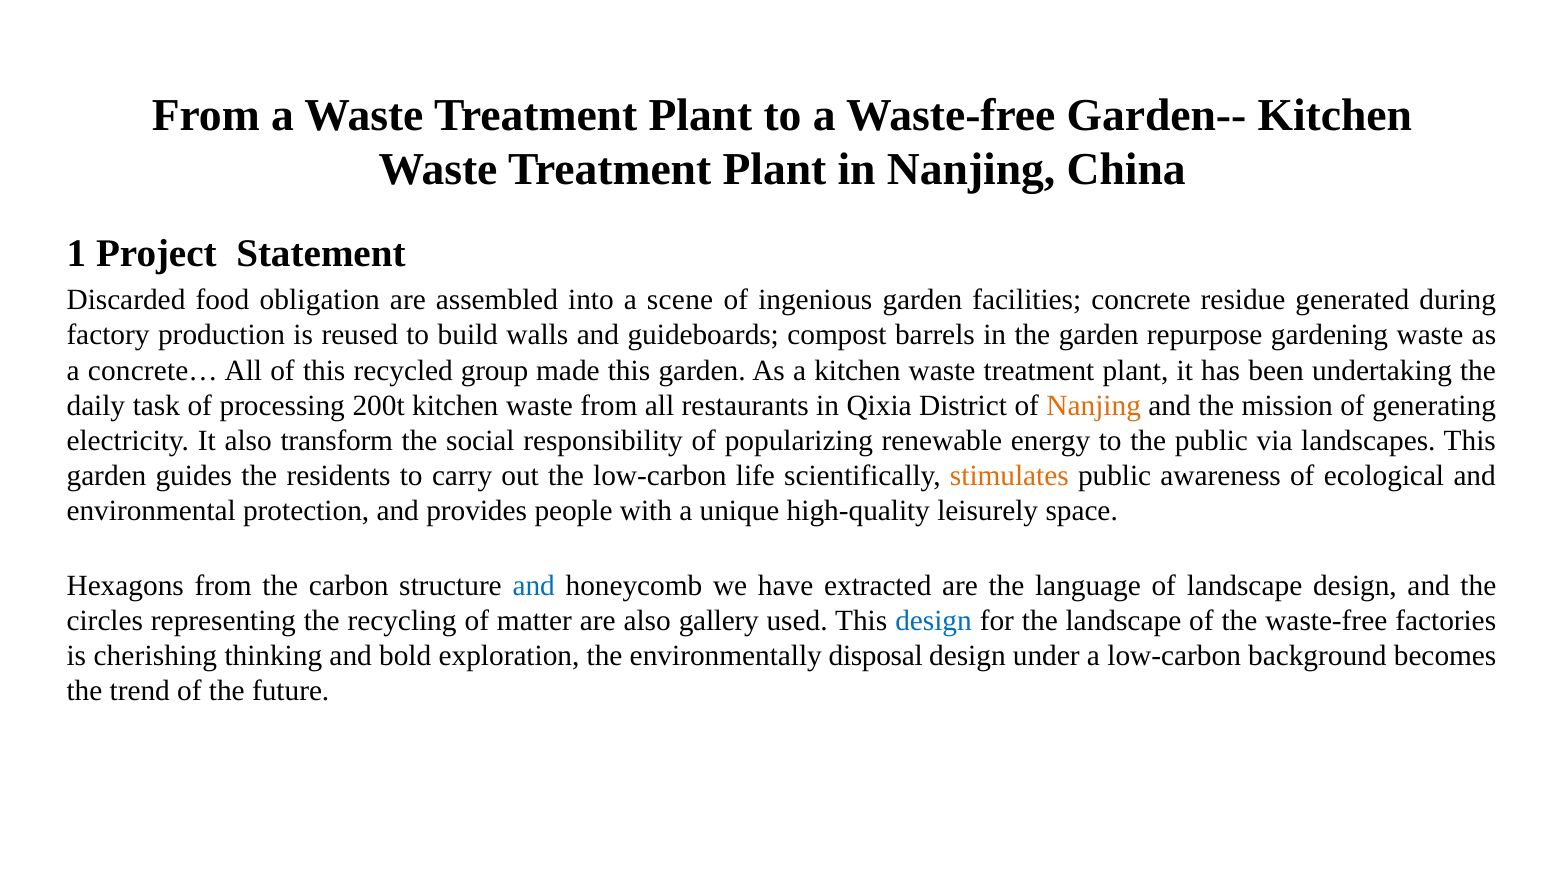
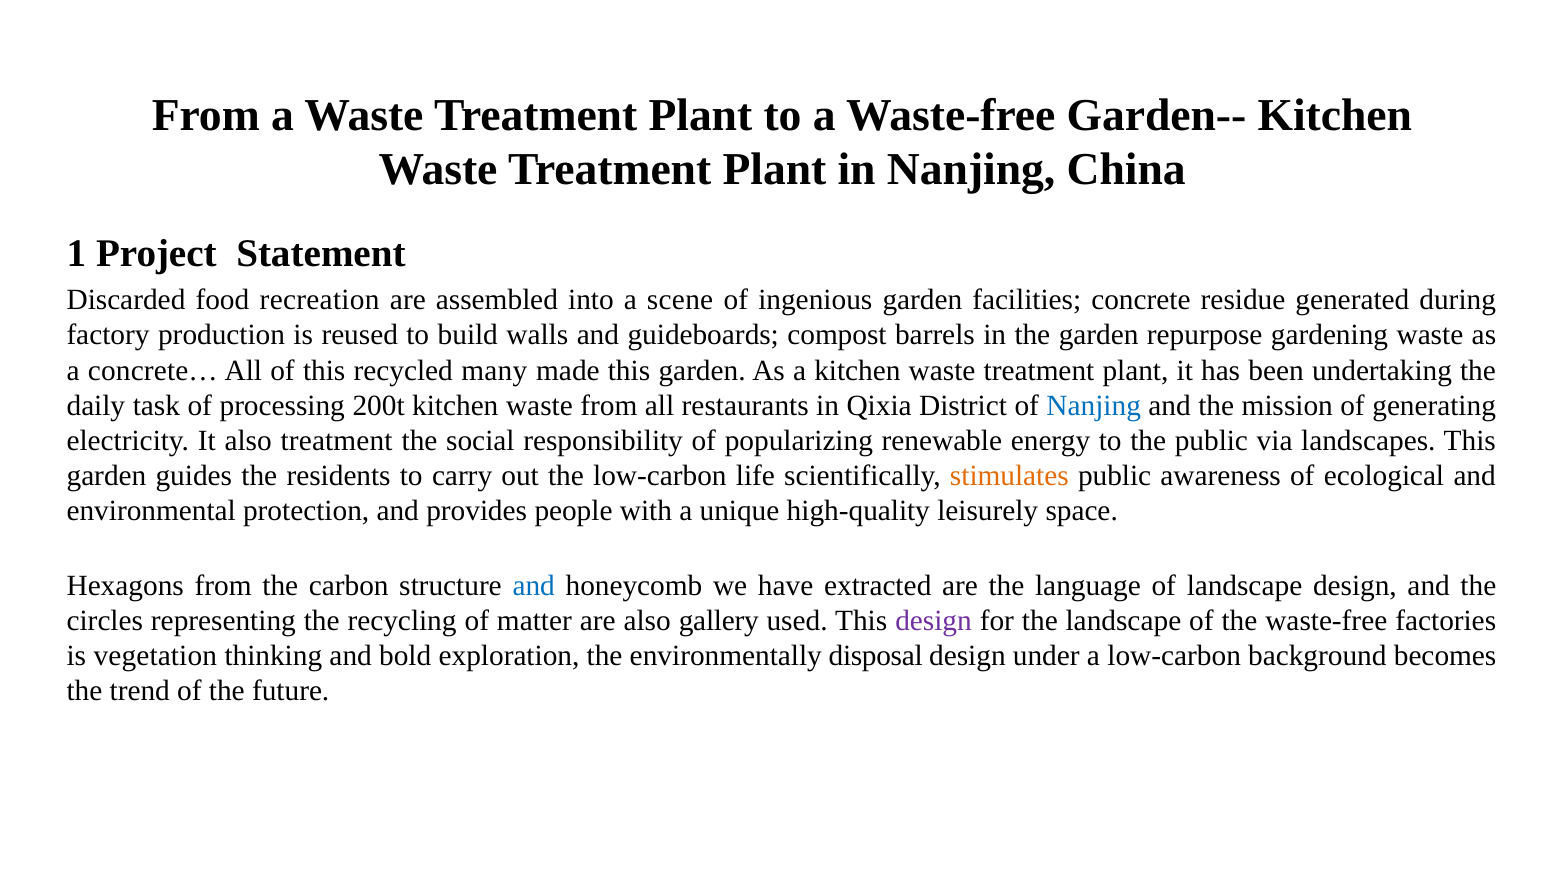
obligation: obligation -> recreation (320, 300)
group: group -> many (494, 370)
Nanjing colour: orange -> blue (1094, 406)
also transform: transform -> treatment (337, 441)
design colour: blue -> purple (934, 621)
cherishing: cherishing -> vegetation (155, 656)
